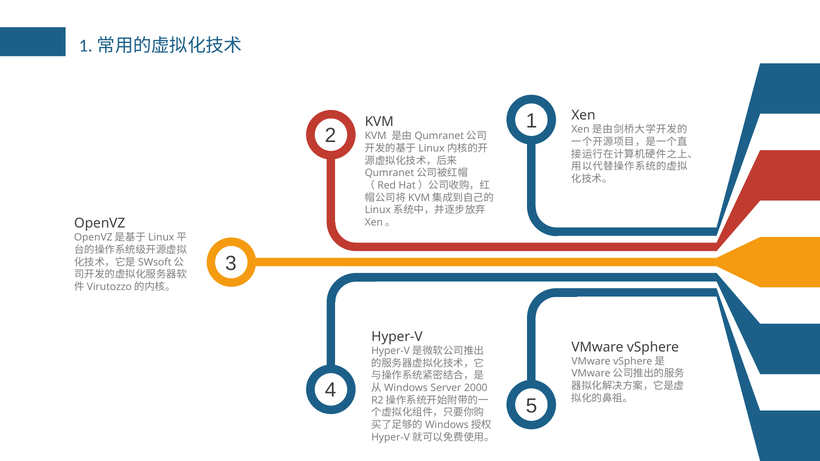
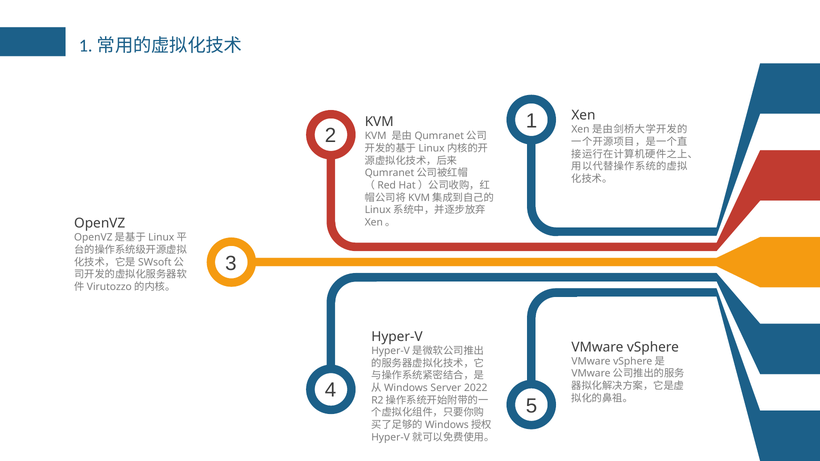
2000: 2000 -> 2022 (476, 388)
